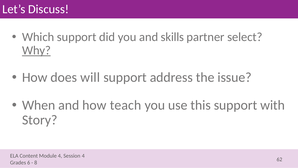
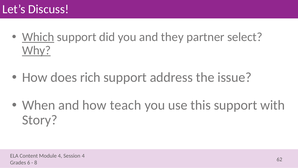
Which underline: none -> present (38, 37)
skills: skills -> they (172, 37)
will: will -> rich (90, 77)
